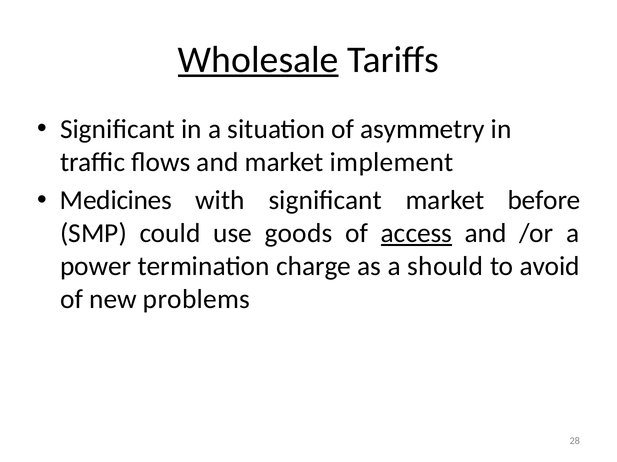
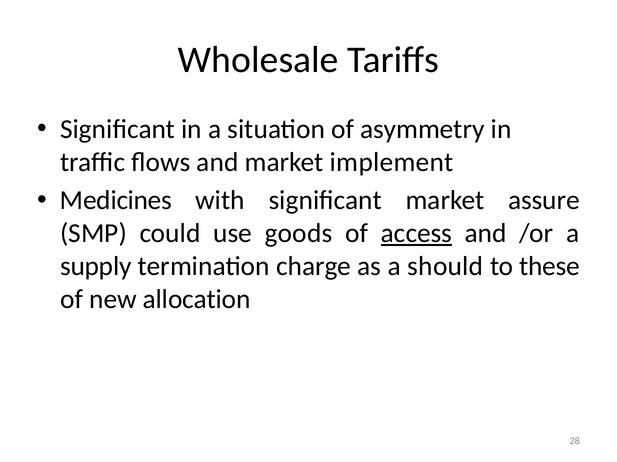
Wholesale underline: present -> none (258, 60)
before: before -> assure (544, 201)
power: power -> supply (96, 267)
avoid: avoid -> these (550, 267)
problems: problems -> allocation (197, 299)
